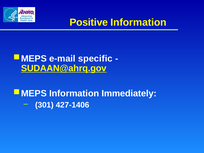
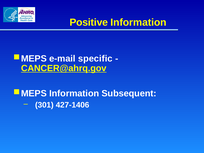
SUDAAN@ahrq.gov: SUDAAN@ahrq.gov -> CANCER@ahrq.gov (64, 68)
Immediately: Immediately -> Subsequent (129, 93)
